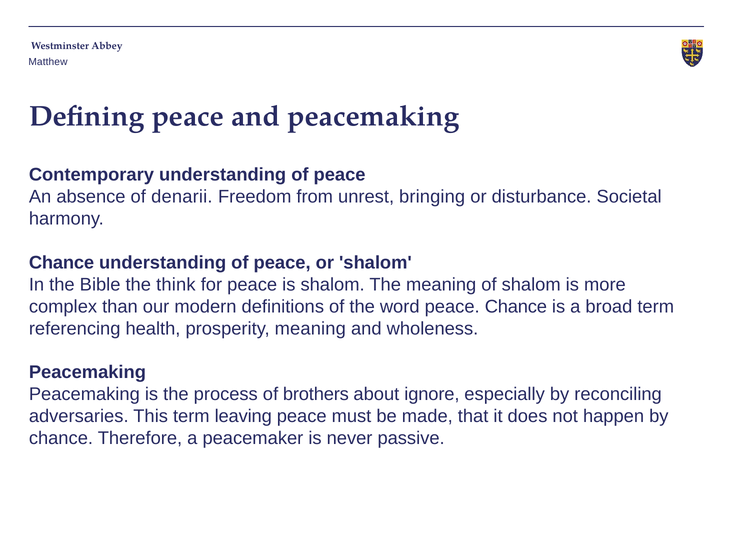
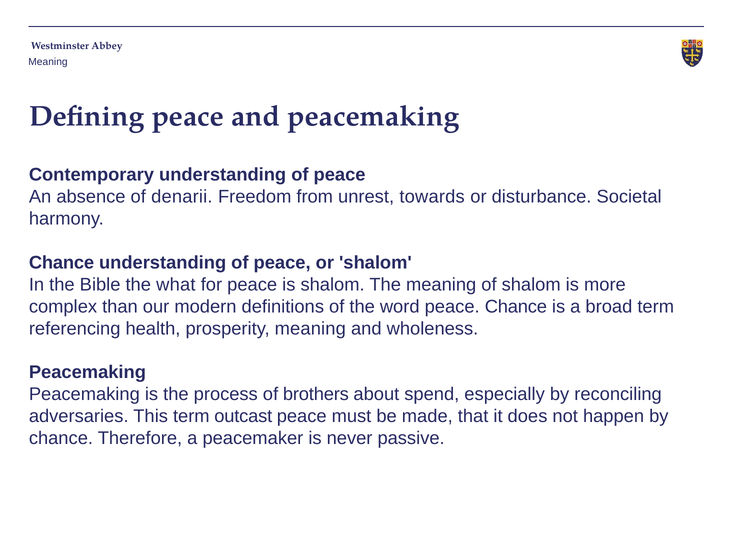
Matthew: Matthew -> Meaning (48, 62)
bringing: bringing -> towards (432, 197)
think: think -> what (176, 285)
ignore: ignore -> spend (432, 395)
leaving: leaving -> outcast (243, 417)
